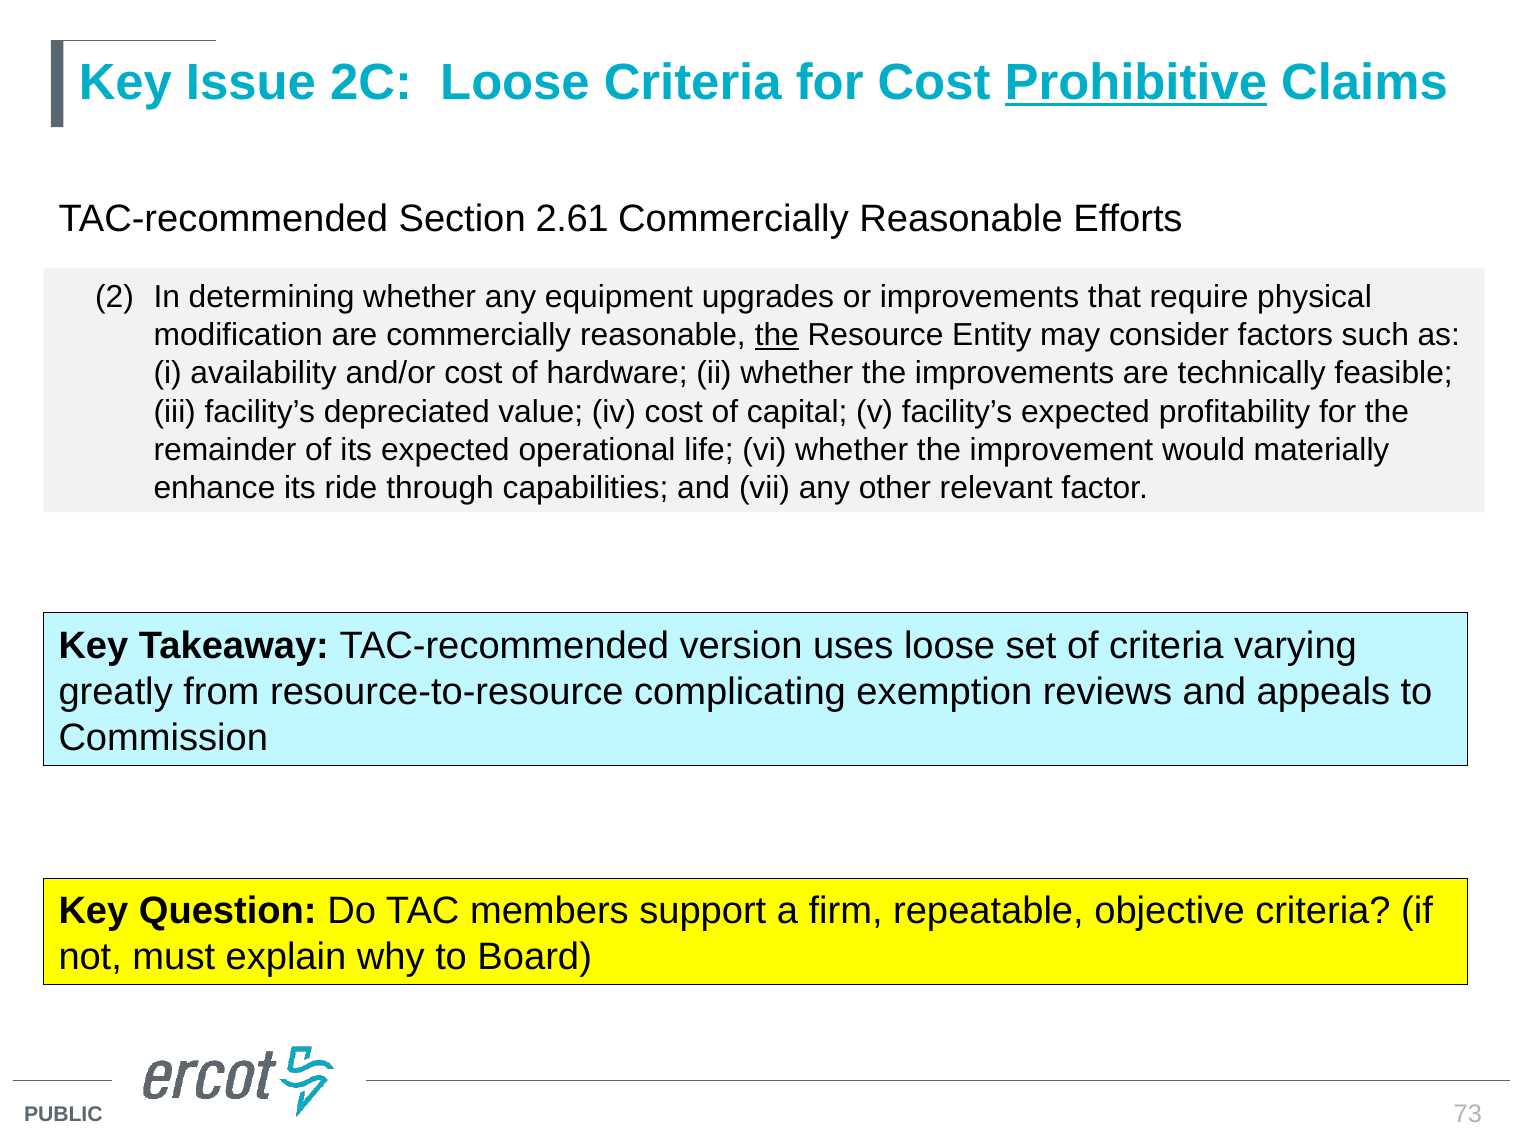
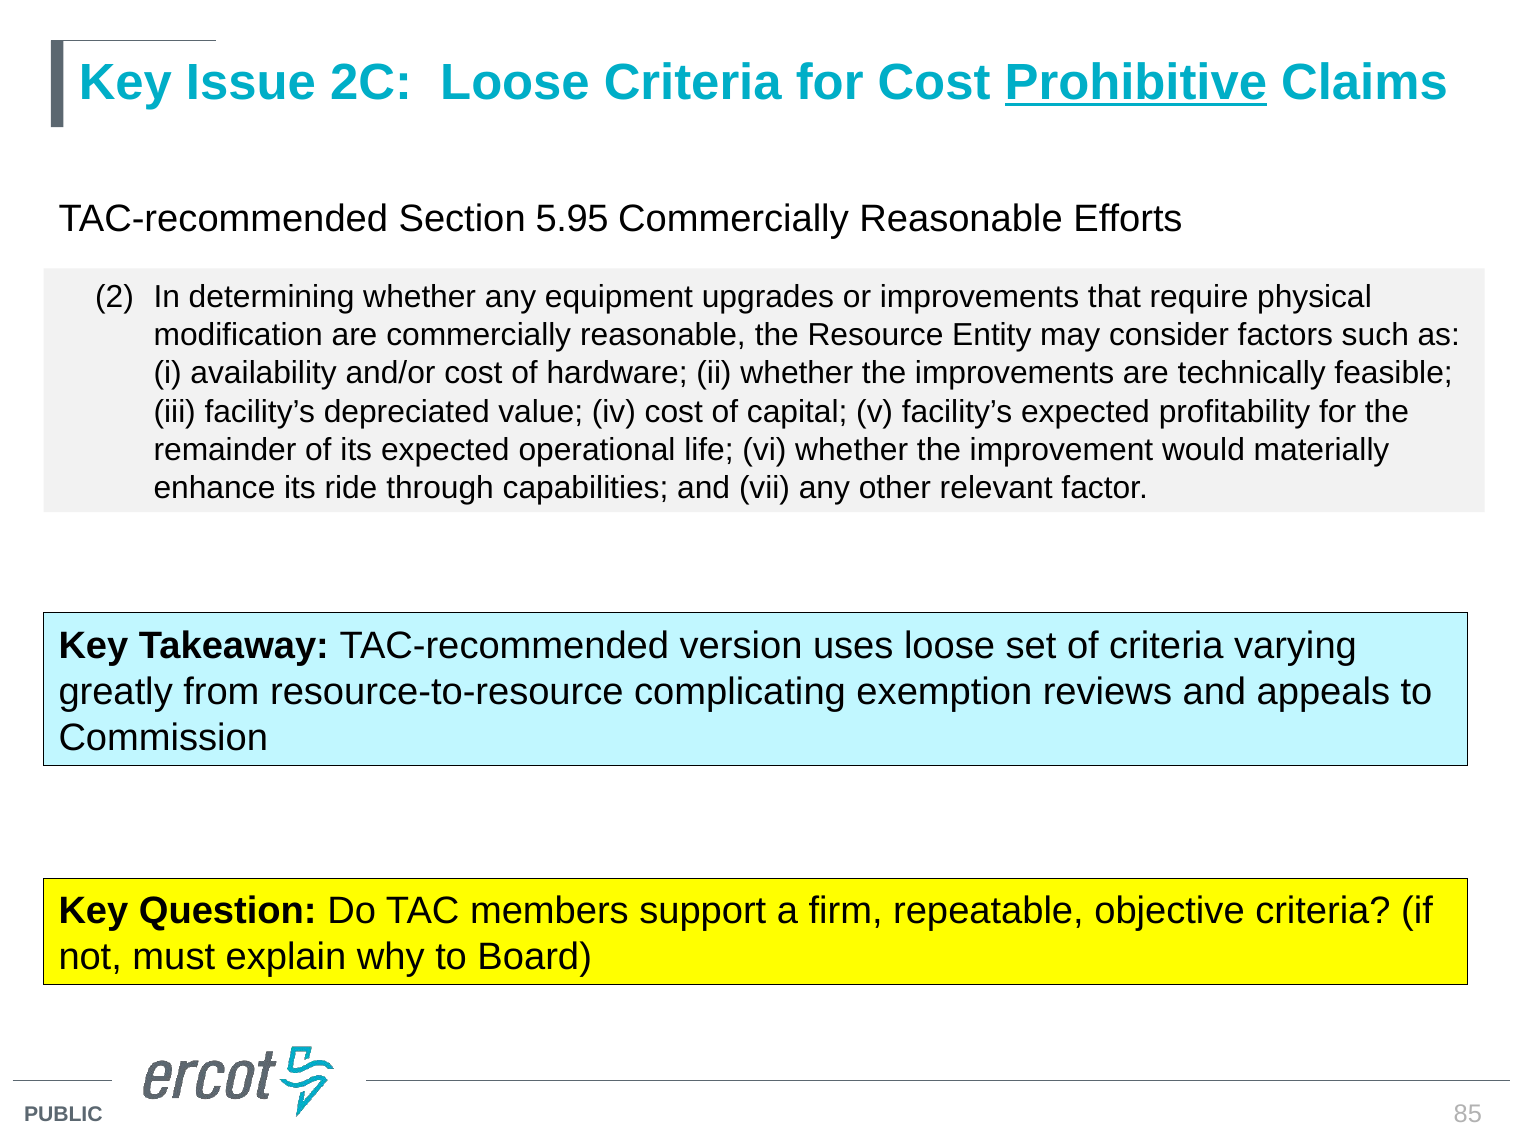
2.61: 2.61 -> 5.95 (572, 219)
the underline: present -> none (777, 335)
73: 73 -> 85 (1468, 1114)
